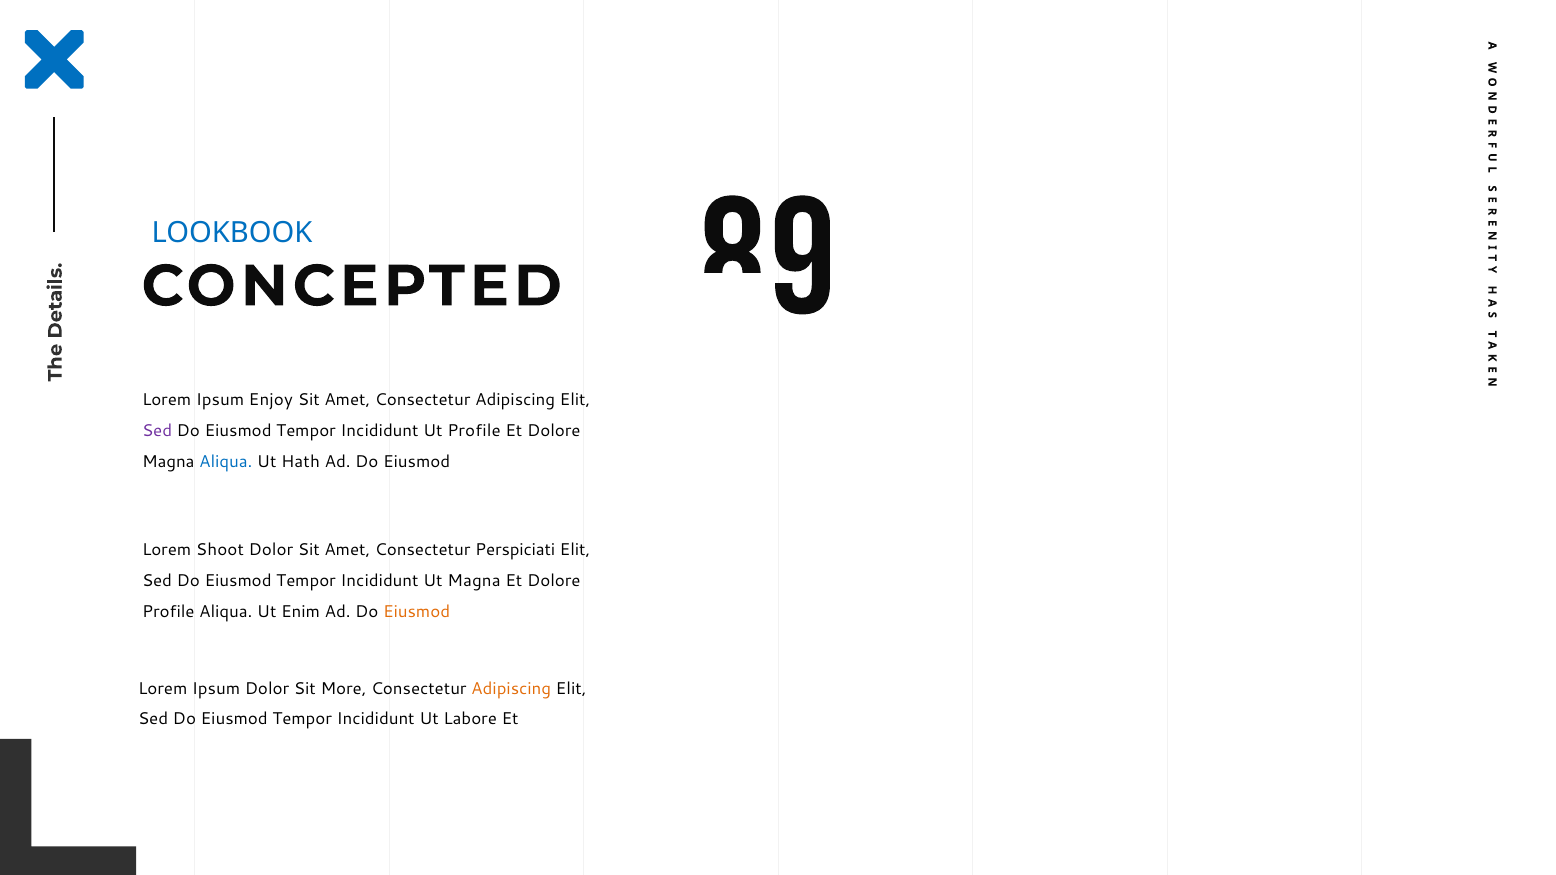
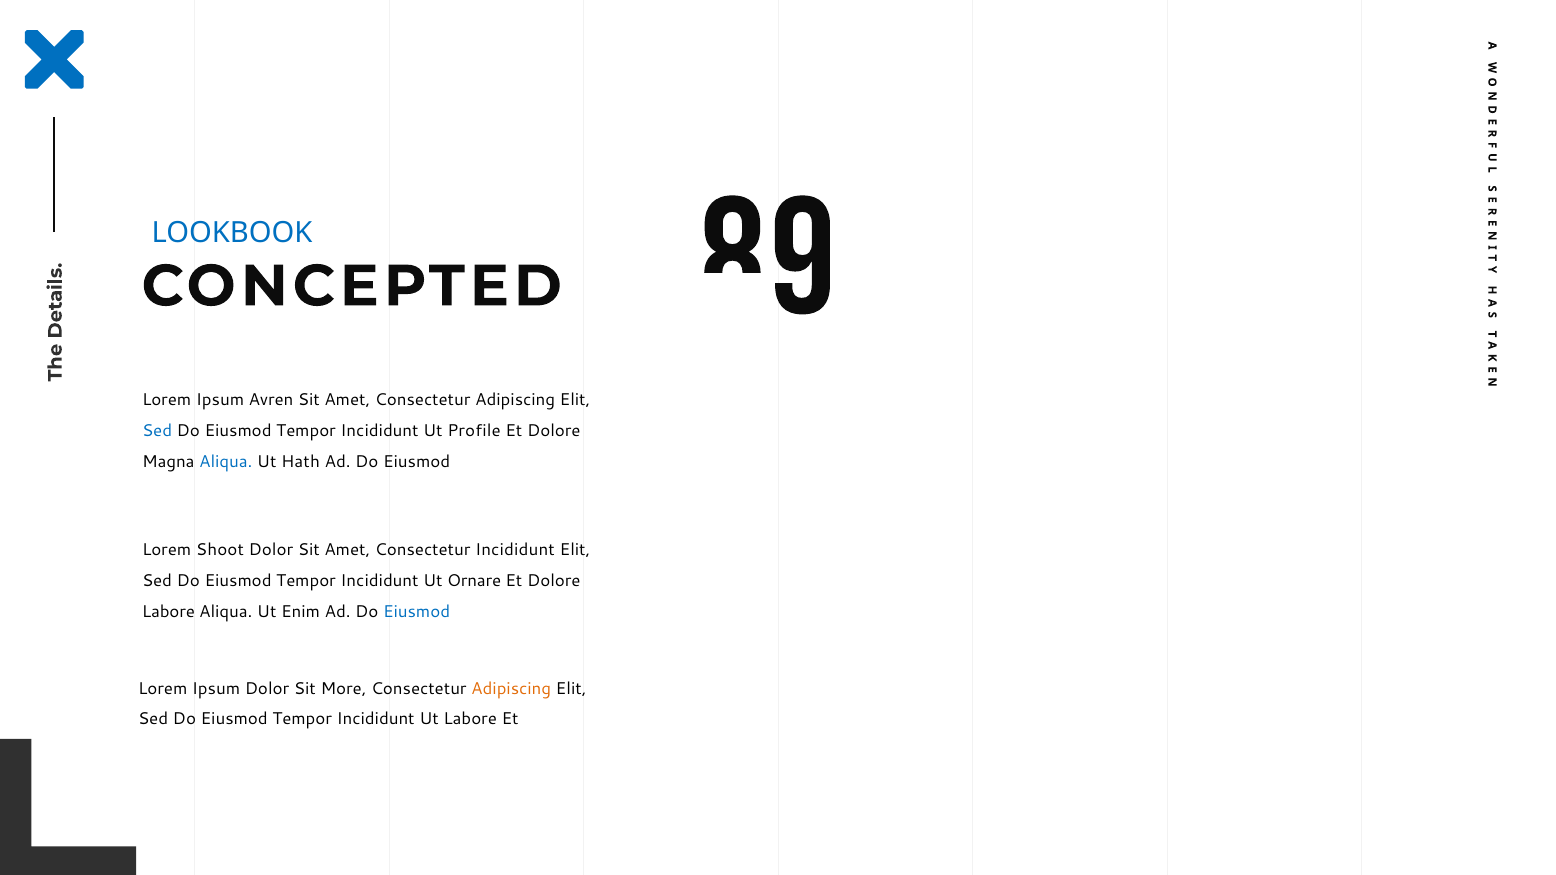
Enjoy: Enjoy -> Avren (271, 400)
Sed colour: purple -> blue (157, 431)
Consectetur Perspiciati: Perspiciati -> Incididunt (515, 550)
Ut Magna: Magna -> Ornare (474, 581)
Profile: Profile -> Labore (168, 612)
Eiusmod colour: orange -> blue (417, 612)
